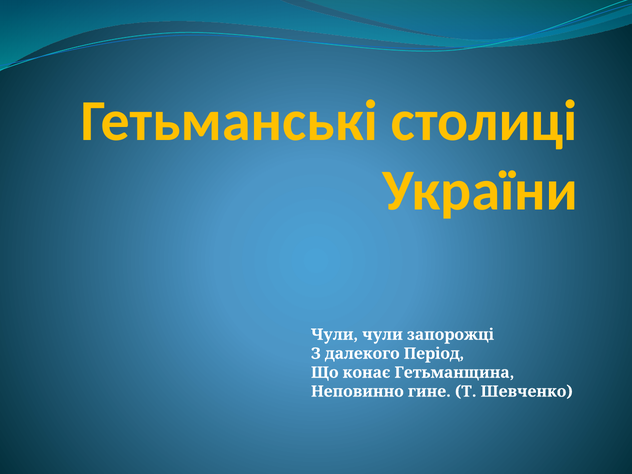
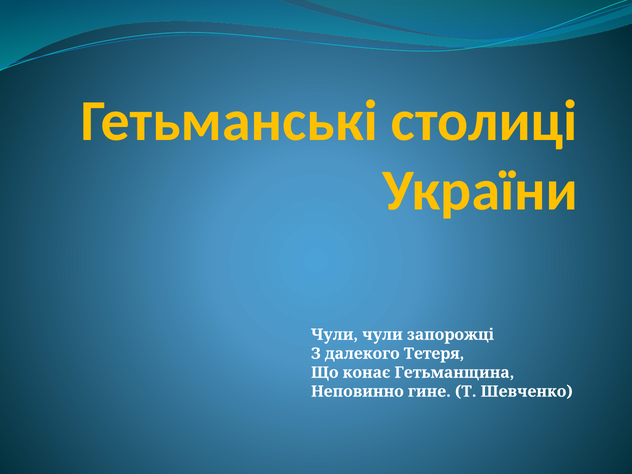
Період: Період -> Тетеря (434, 354)
